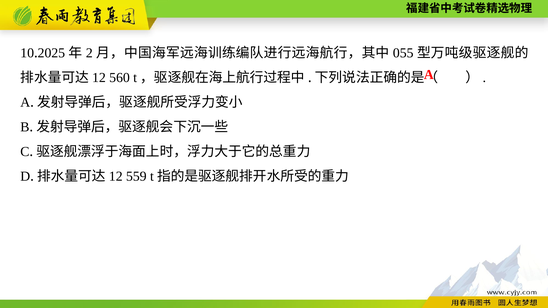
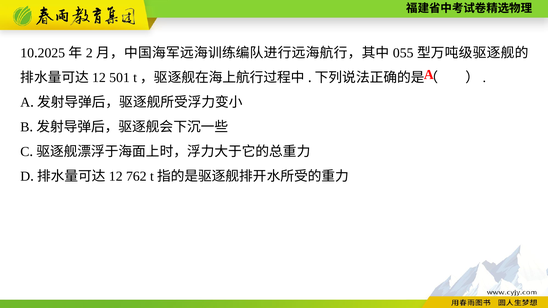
560: 560 -> 501 (120, 78)
559: 559 -> 762 (136, 176)
